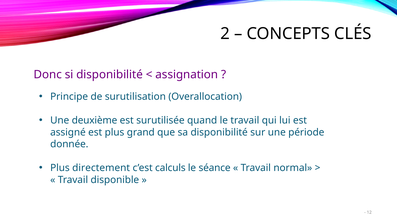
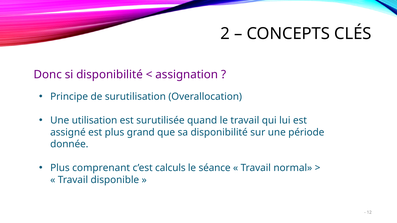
deuxième: deuxième -> utilisation (94, 121)
directement: directement -> comprenant (101, 168)
